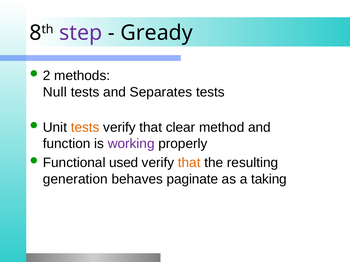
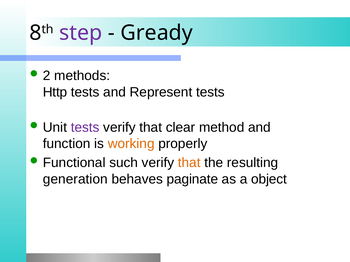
Null: Null -> Http (55, 92)
Separates: Separates -> Represent (161, 92)
tests colour: orange -> purple (85, 128)
working colour: purple -> orange (131, 144)
used: used -> such (124, 163)
taking: taking -> object (269, 179)
